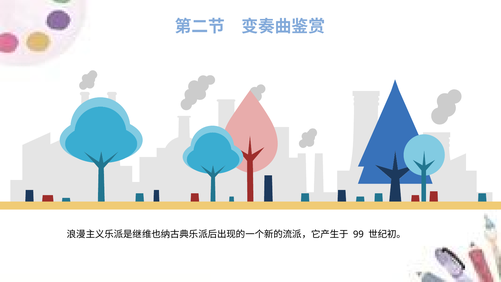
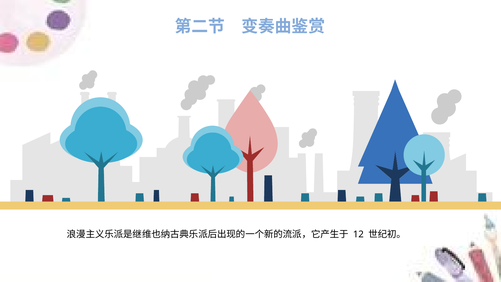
99: 99 -> 12 (358, 234)
